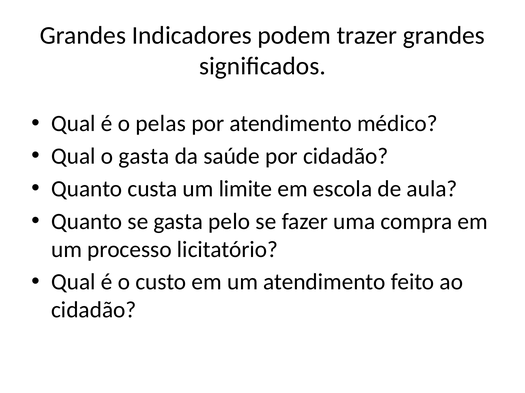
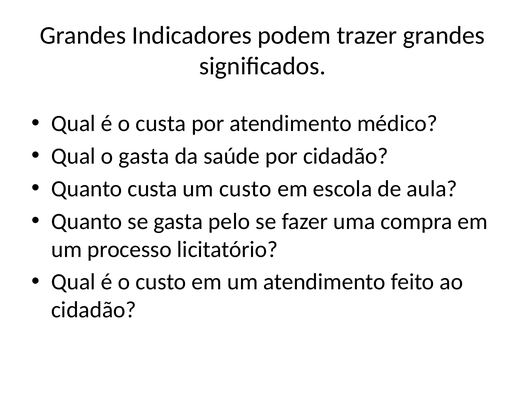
o pelas: pelas -> custa (161, 124)
um limite: limite -> custo (245, 189)
